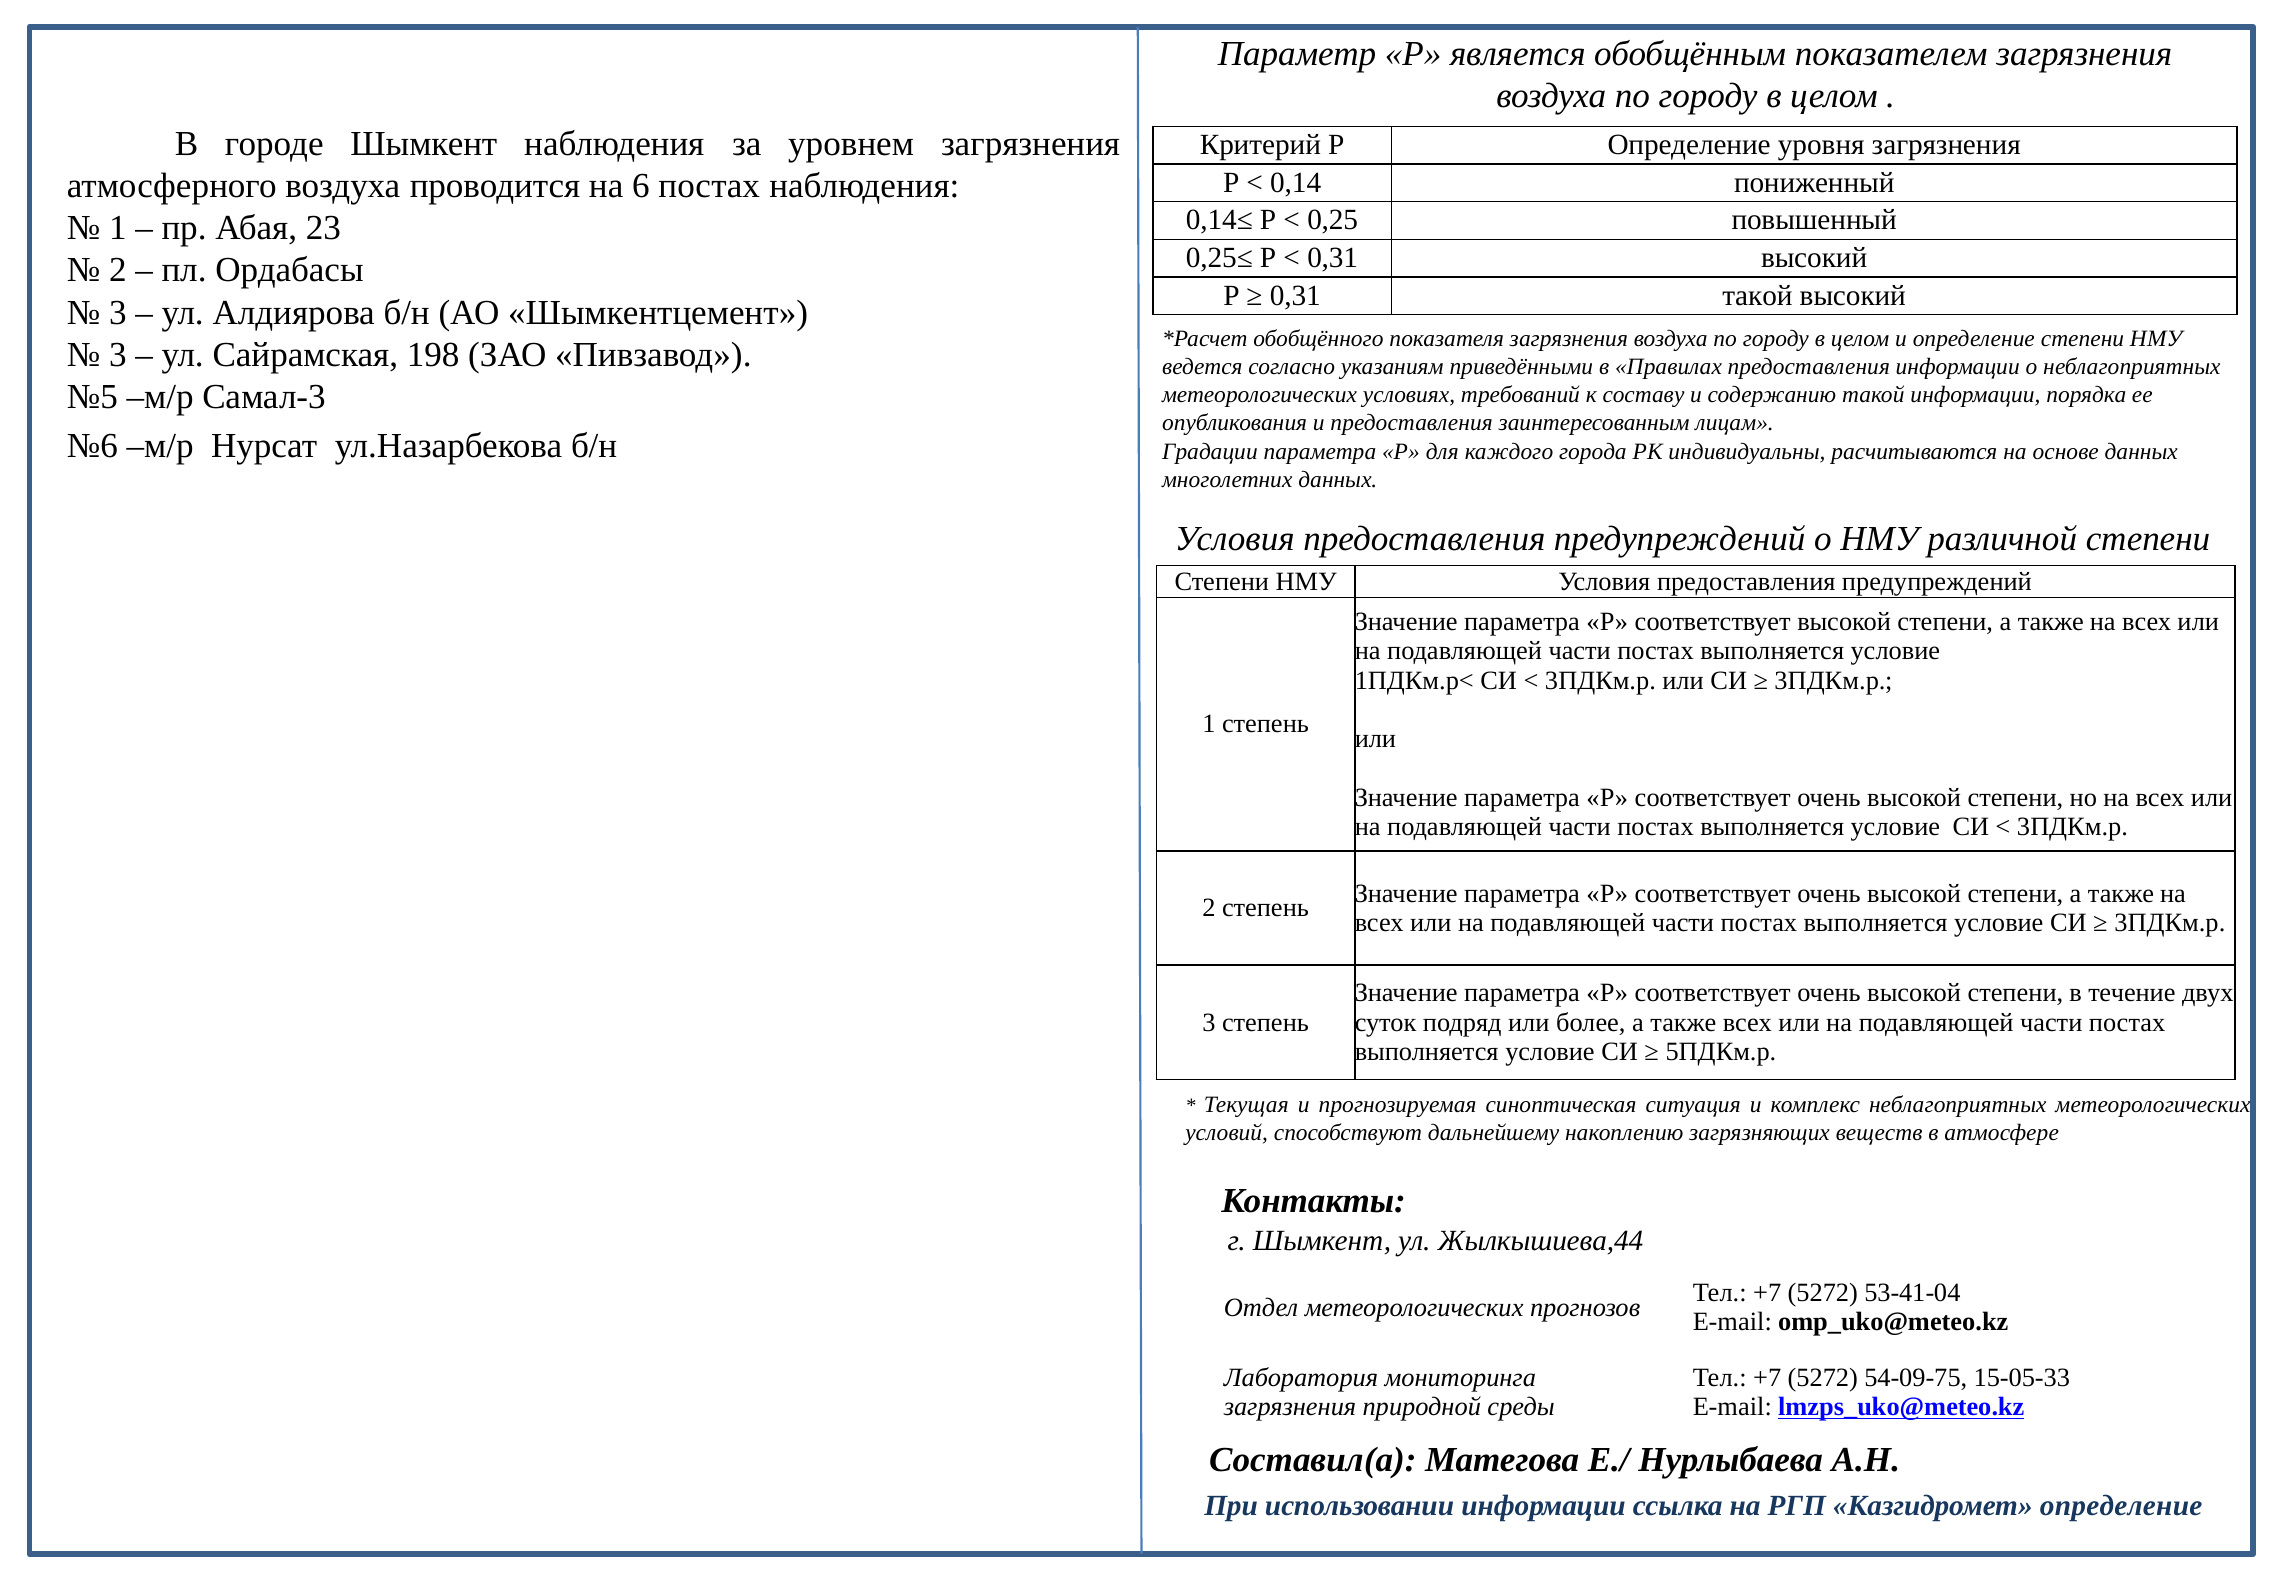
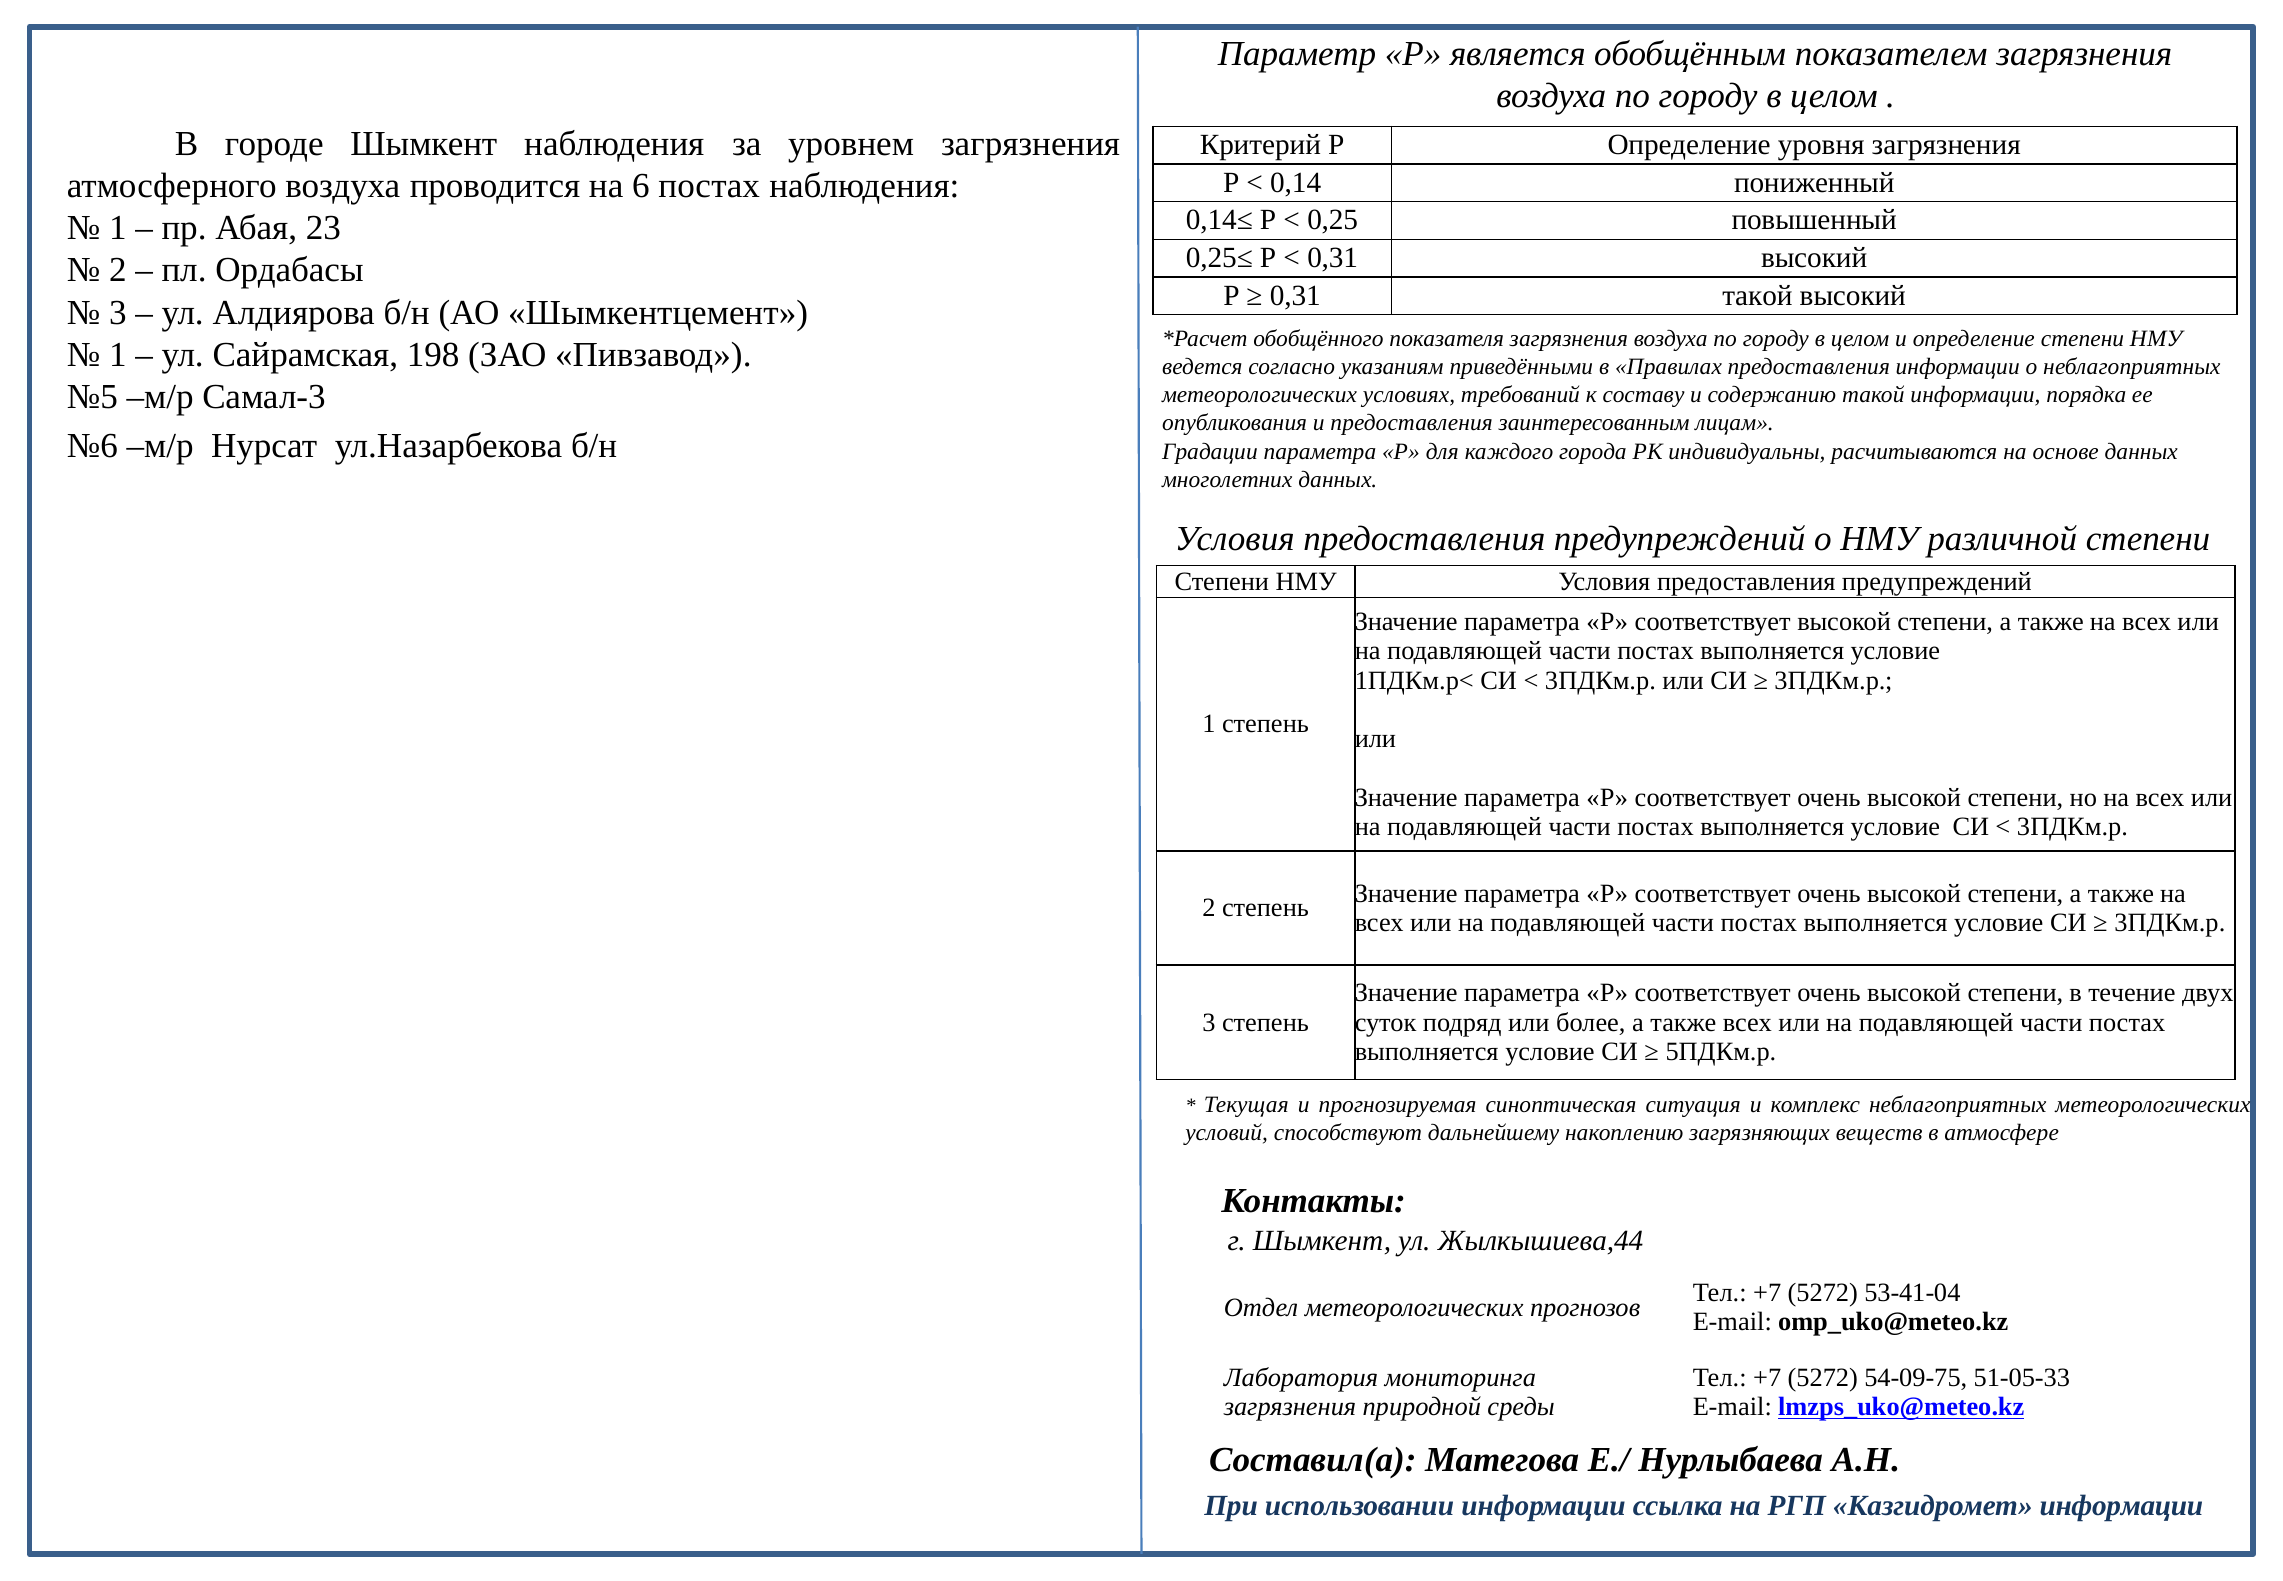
3: 3 -> 1 (118, 354)
15-05-33: 15-05-33 -> 51-05-33 (2022, 1377)
Казгидромет определение: определение -> информации (2121, 1505)
